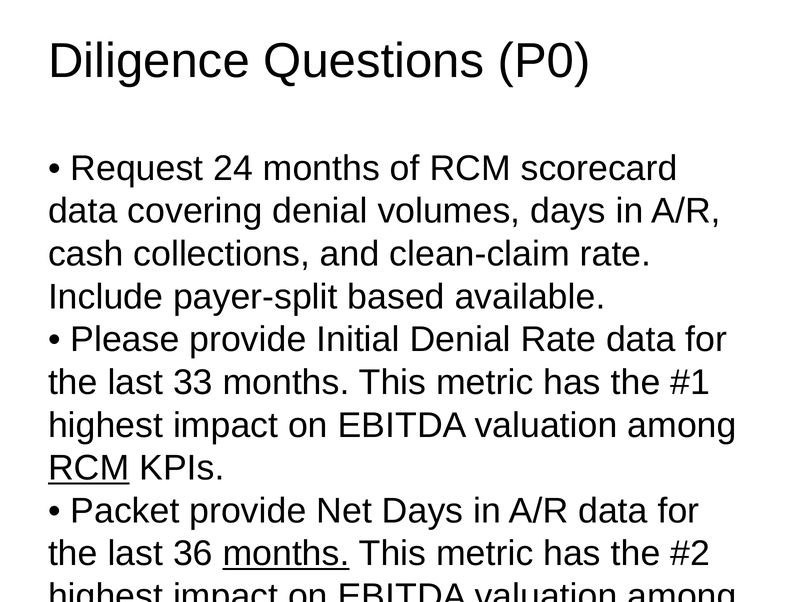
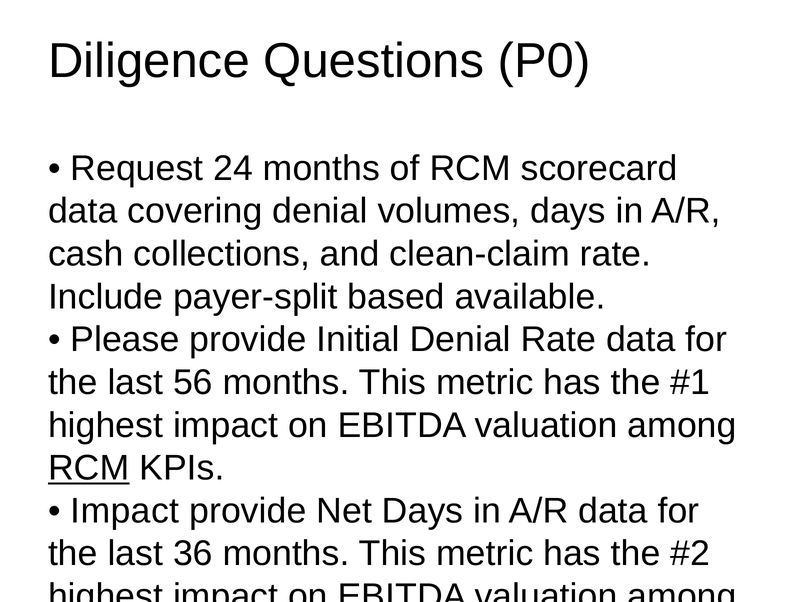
33: 33 -> 56 (193, 383)
Packet: Packet -> Impact (125, 511)
months underline: present -> none (286, 554)
